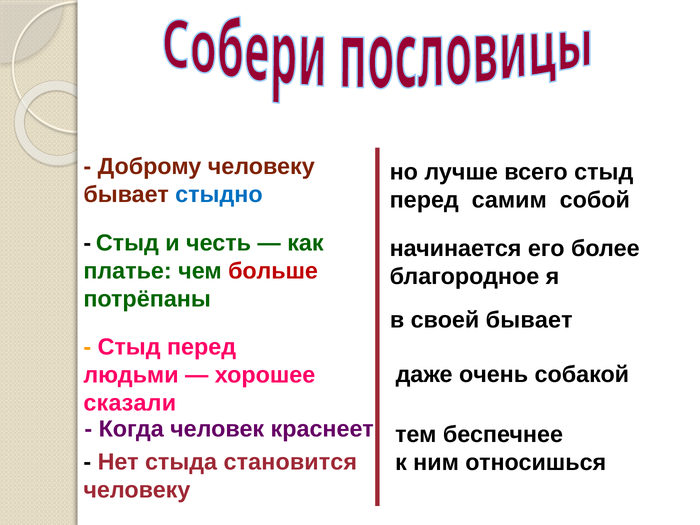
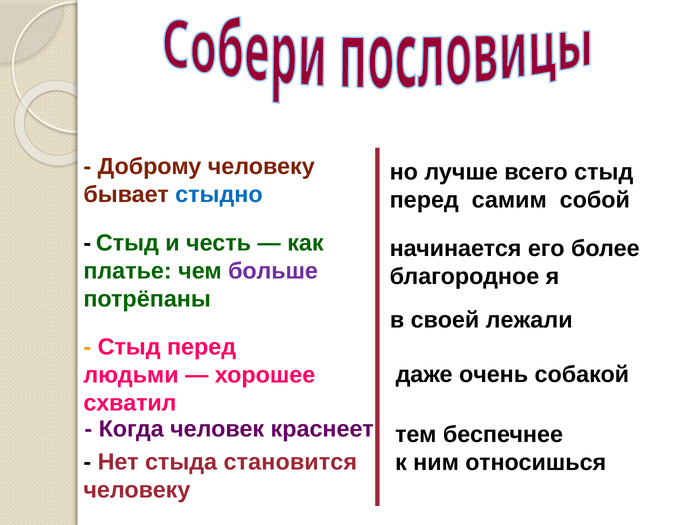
больше colour: red -> purple (273, 271)
своей бывает: бывает -> лежали (529, 320)
сказали: сказали -> схватил (130, 403)
